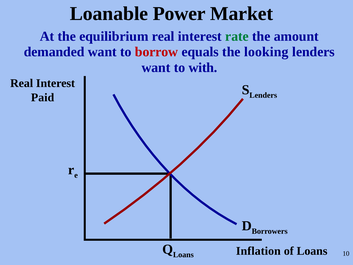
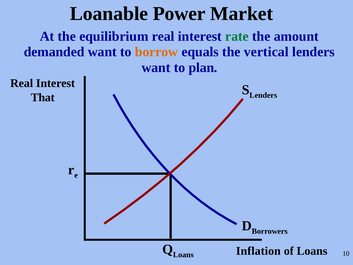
borrow colour: red -> orange (157, 52)
looking: looking -> vertical (266, 52)
with: with -> plan (203, 68)
Paid: Paid -> That (43, 97)
